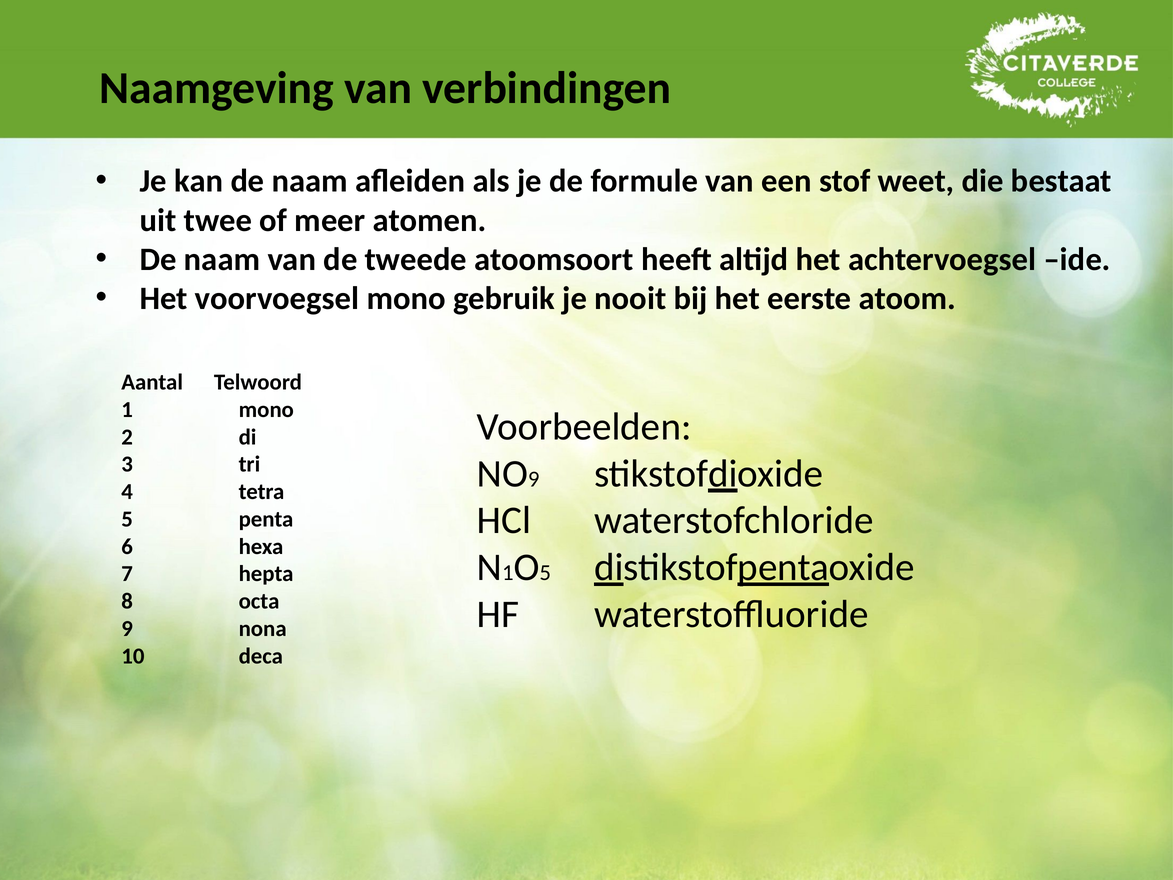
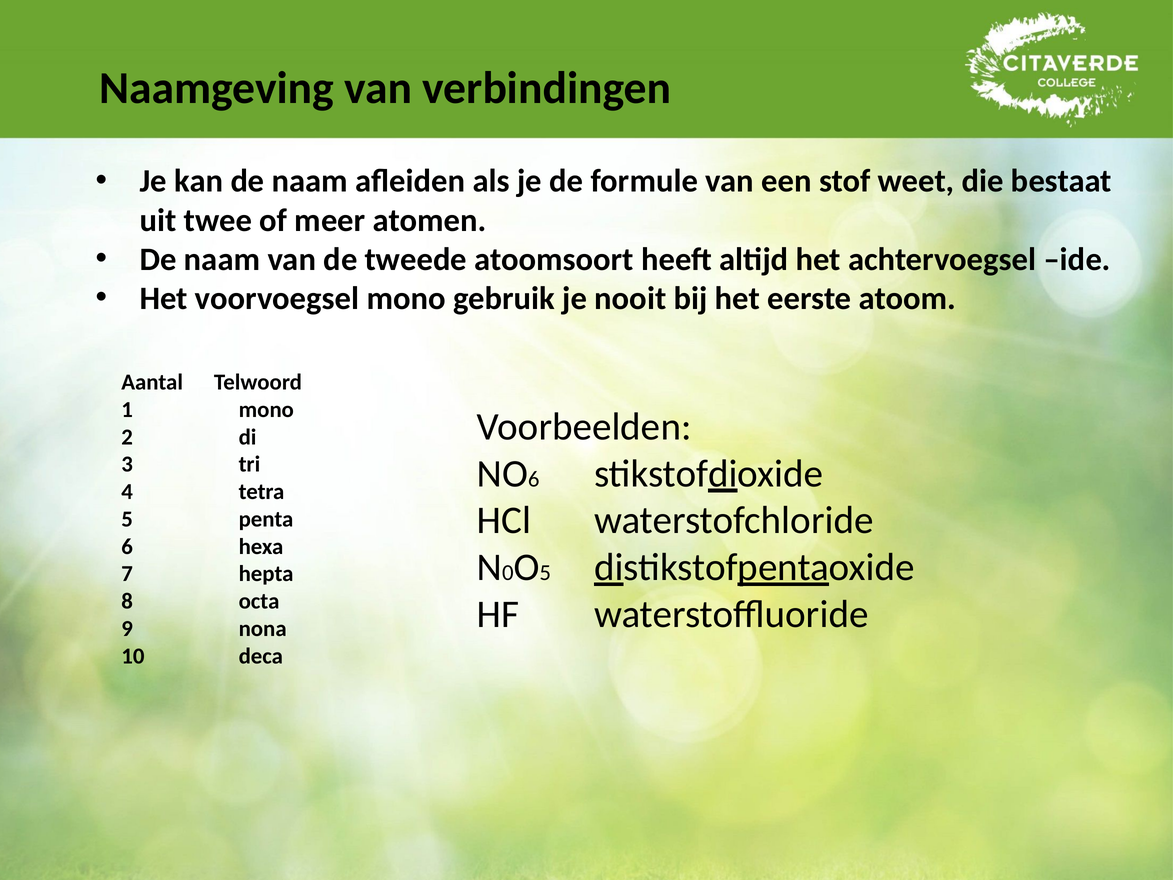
9: 9 -> 6 (534, 479)
1: 1 -> 0 (508, 573)
